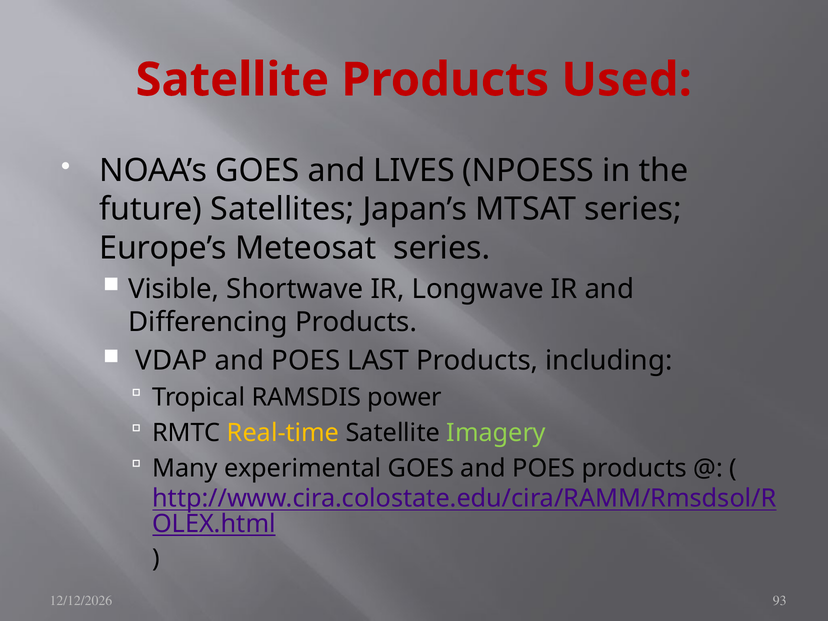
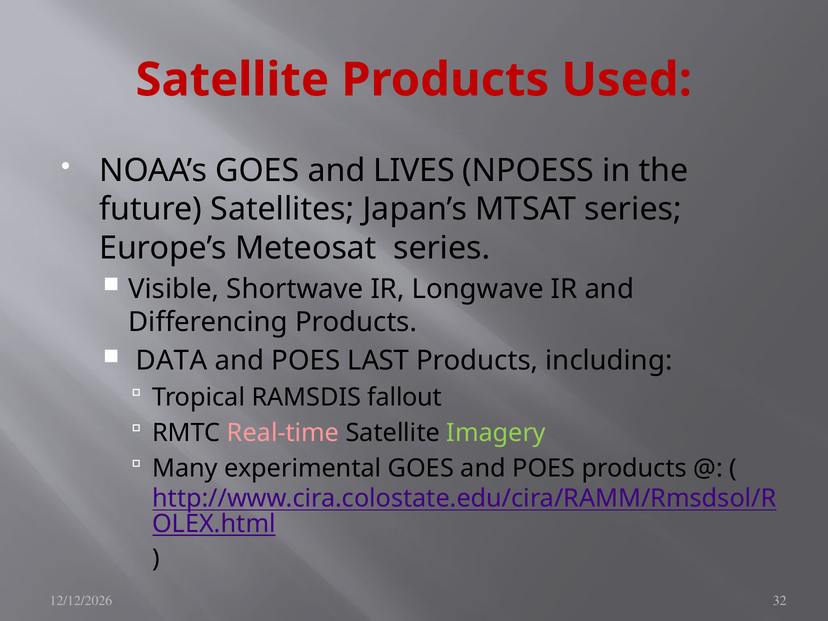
VDAP: VDAP -> DATA (171, 361)
power: power -> fallout (405, 397)
Real-time colour: yellow -> pink (283, 433)
93: 93 -> 32 (780, 601)
